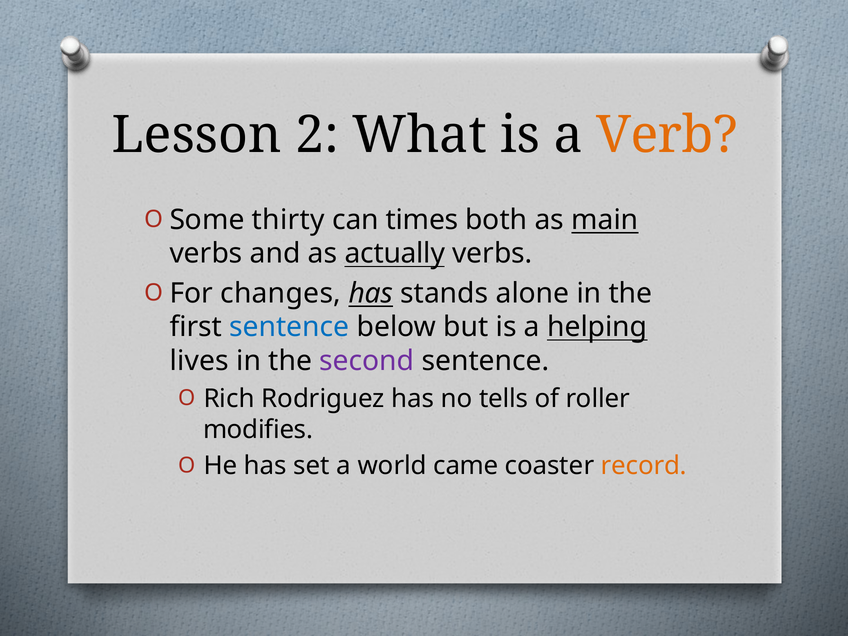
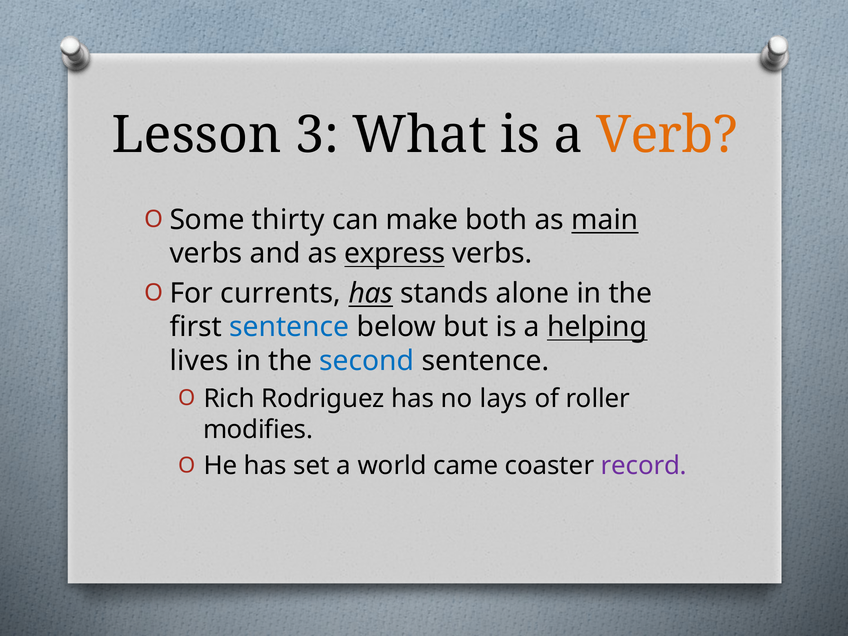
2: 2 -> 3 (317, 135)
times: times -> make (422, 220)
actually: actually -> express (395, 254)
changes: changes -> currents (281, 293)
second colour: purple -> blue (367, 361)
tells: tells -> lays (503, 399)
record colour: orange -> purple (644, 466)
